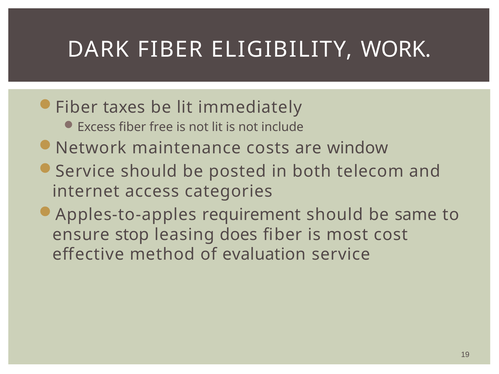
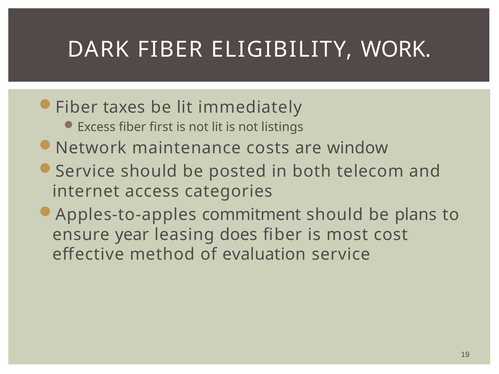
free: free -> first (161, 127)
include: include -> listings (282, 127)
requirement: requirement -> commitment (252, 215)
same: same -> plans (416, 215)
stop: stop -> year (132, 235)
